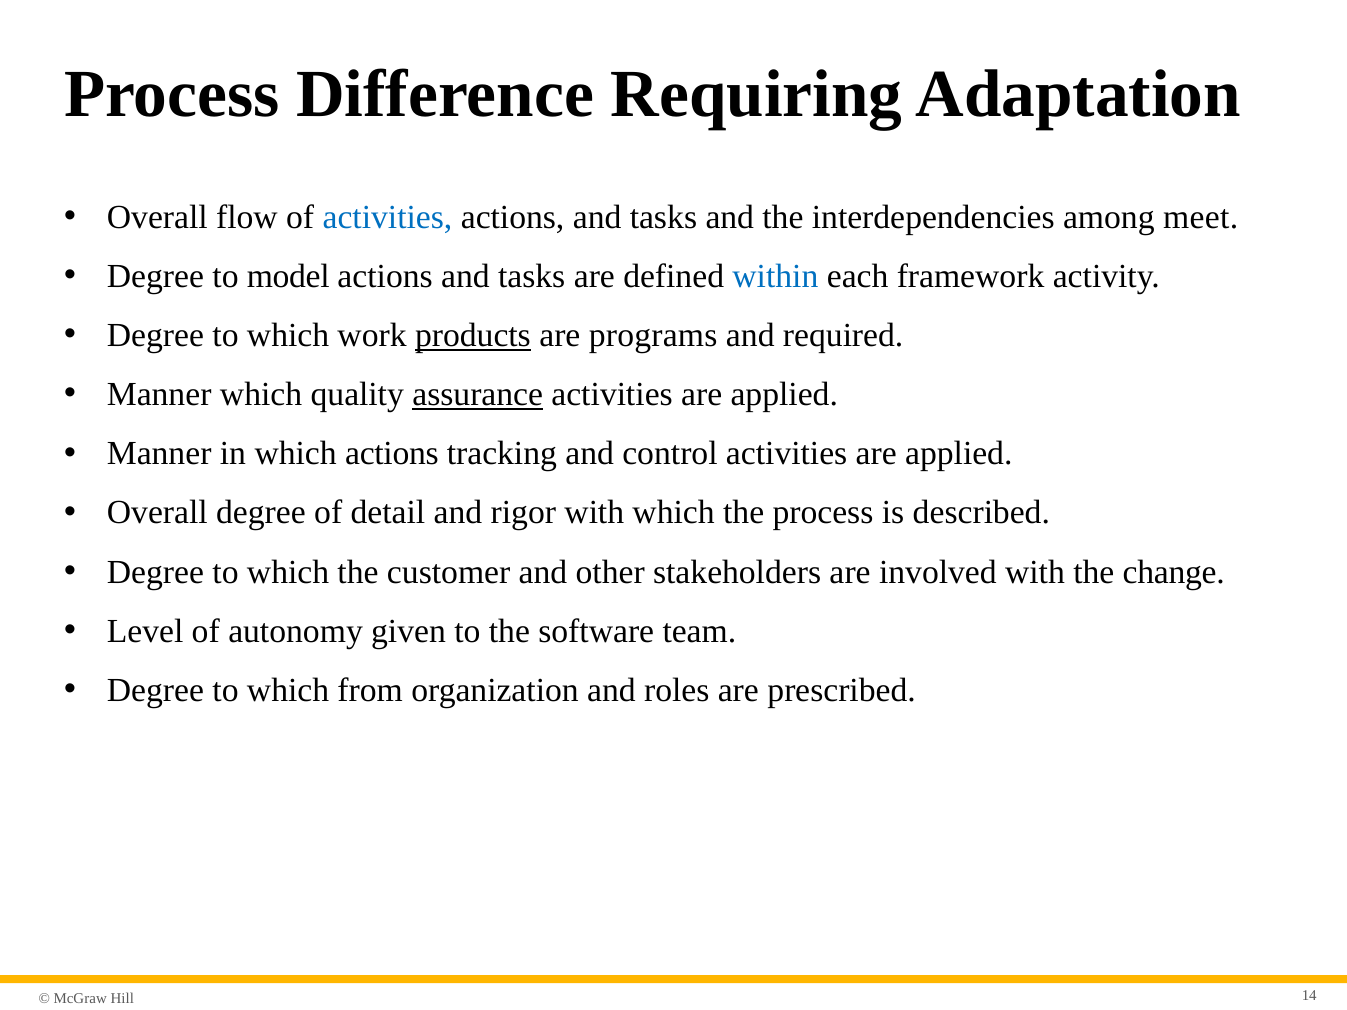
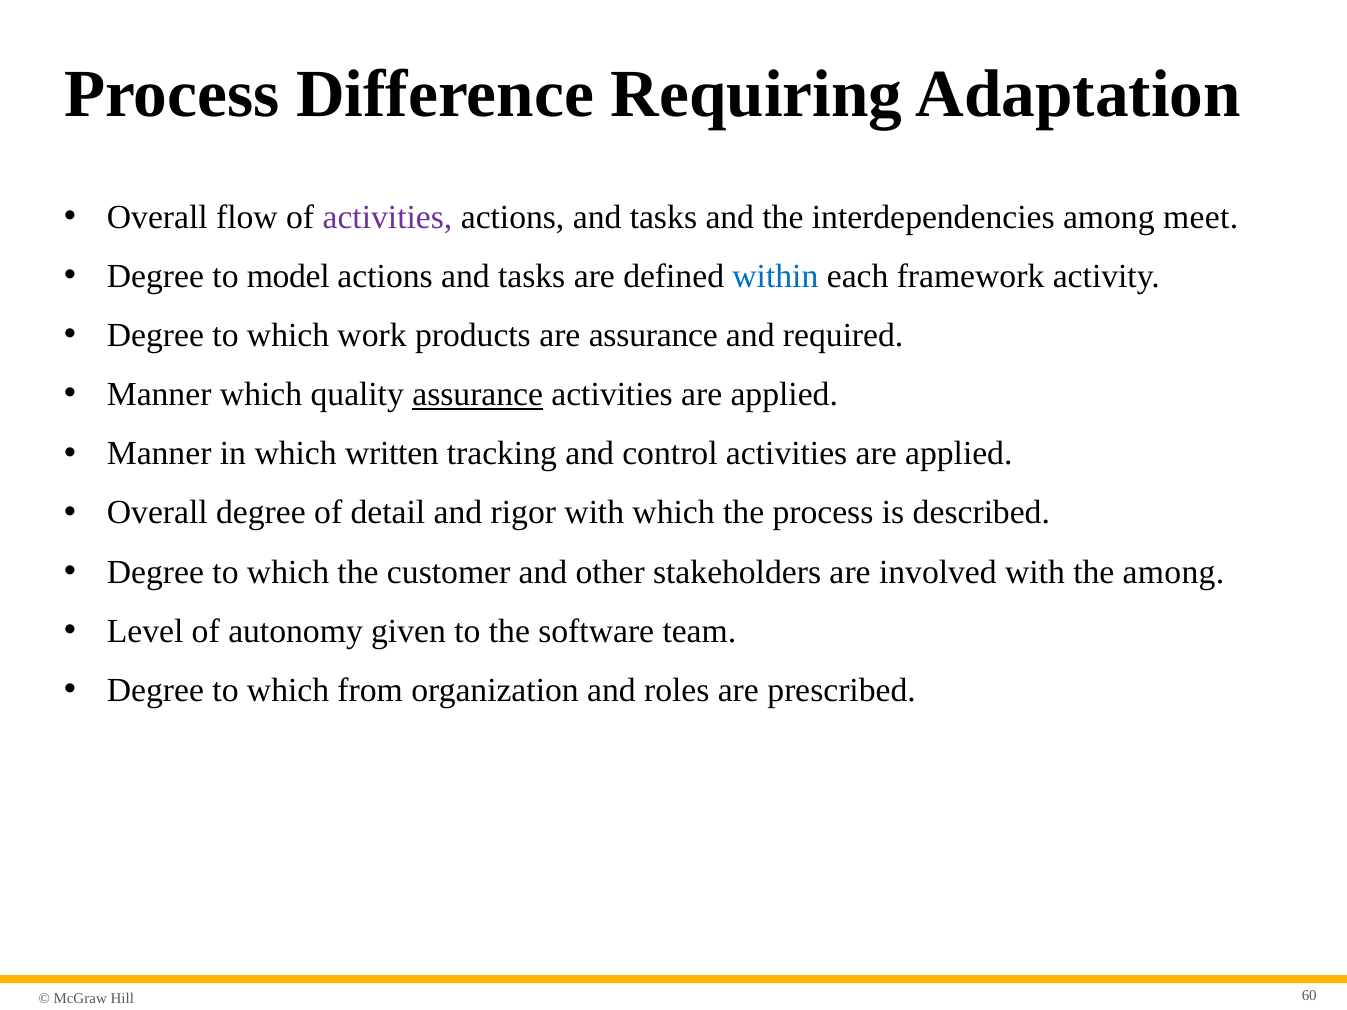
activities colour: blue -> purple (388, 217)
products underline: present -> none (473, 336)
are programs: programs -> assurance (653, 336)
which actions: actions -> written (392, 454)
the change: change -> among (1173, 572)
14: 14 -> 60 (1309, 996)
